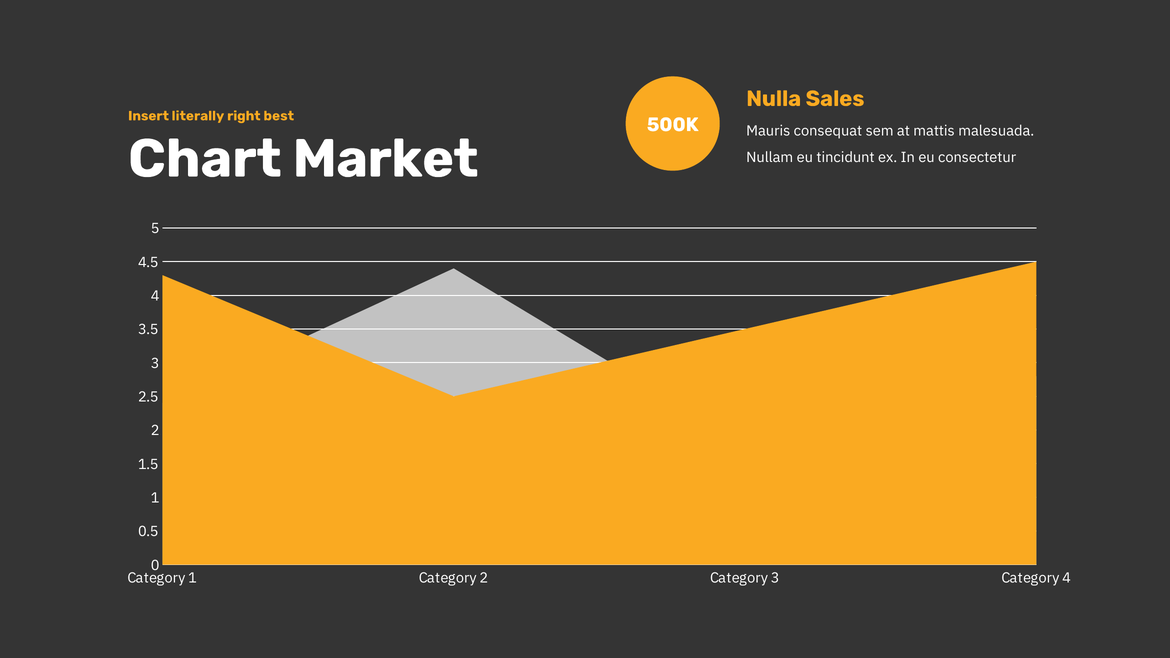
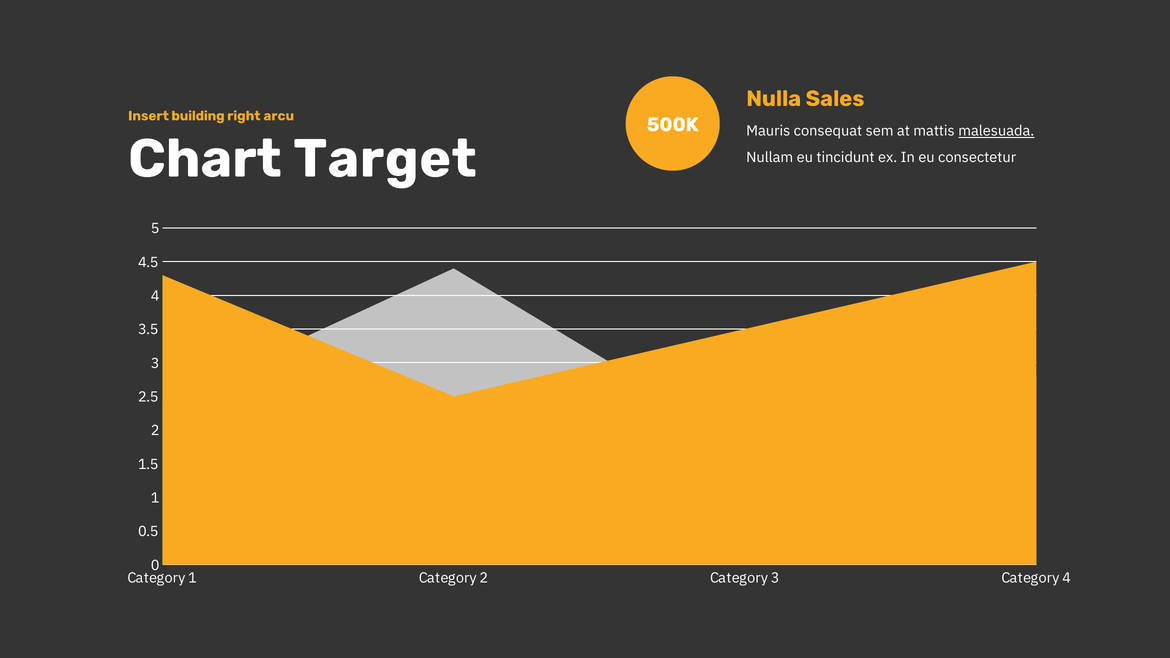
literally: literally -> building (198, 116)
best: best -> arcu (279, 116)
malesuada underline: none -> present (996, 131)
Market: Market -> Target (385, 159)
